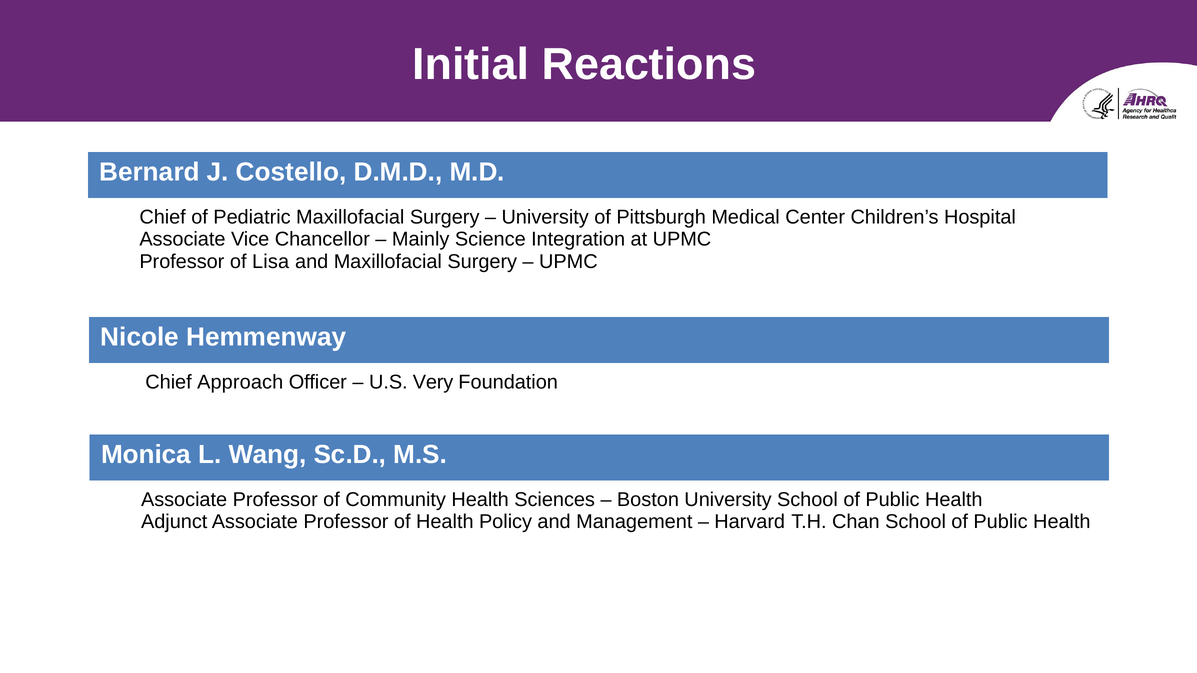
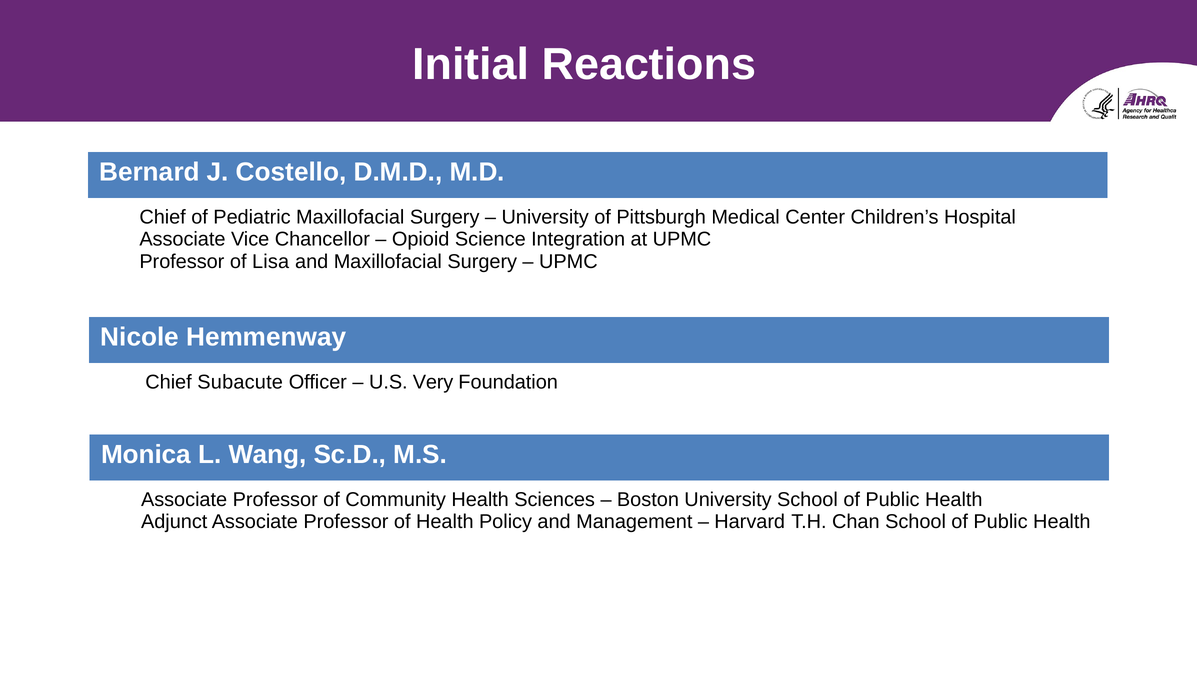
Mainly: Mainly -> Opioid (421, 239)
Approach: Approach -> Subacute (240, 382)
